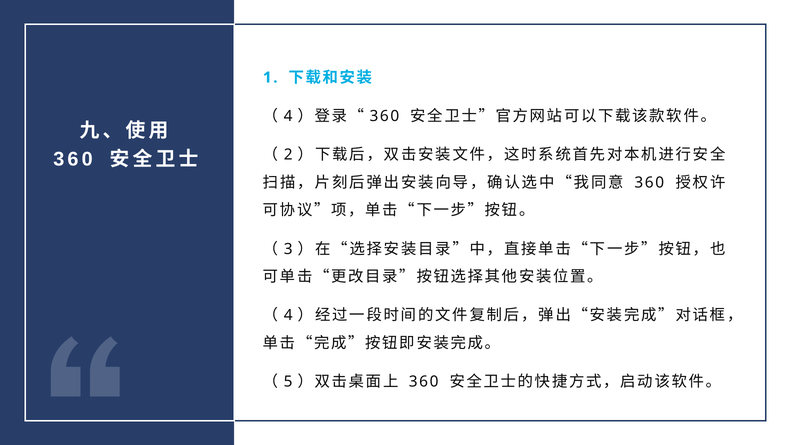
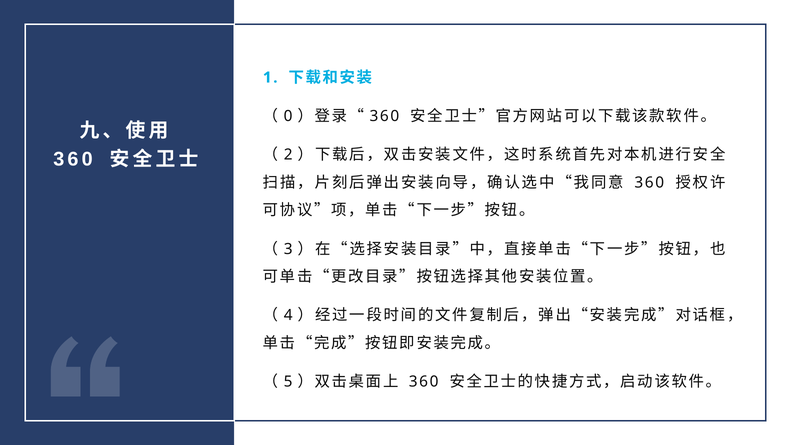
4: 4 -> 0 (288, 116)
